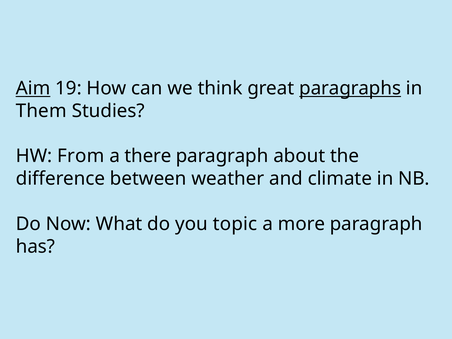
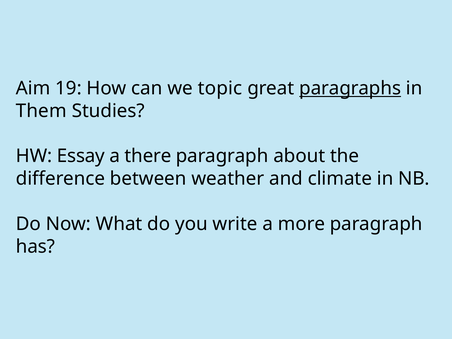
Aim underline: present -> none (33, 88)
think: think -> topic (220, 88)
From: From -> Essay (81, 156)
topic: topic -> write (235, 224)
